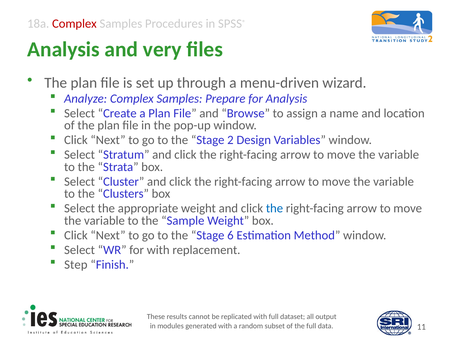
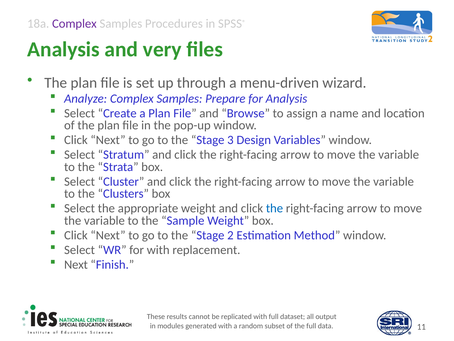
Complex colour: red -> purple (74, 24)
2: 2 -> 3 (230, 140)
6: 6 -> 2 (230, 235)
Step: Step -> Next (76, 264)
